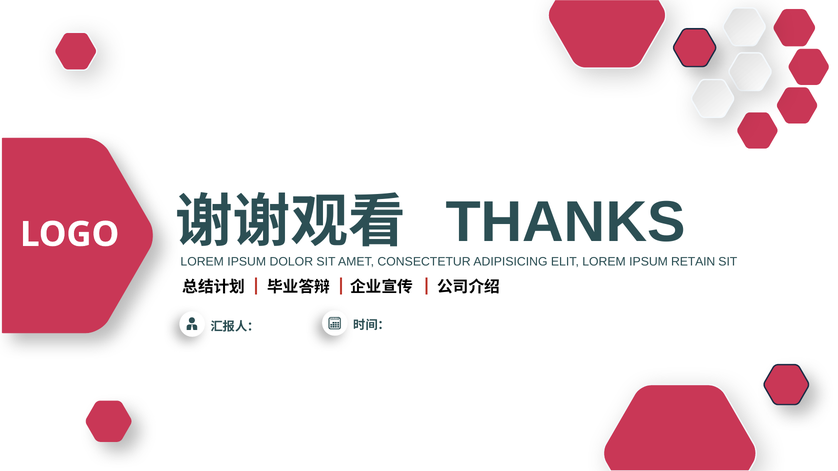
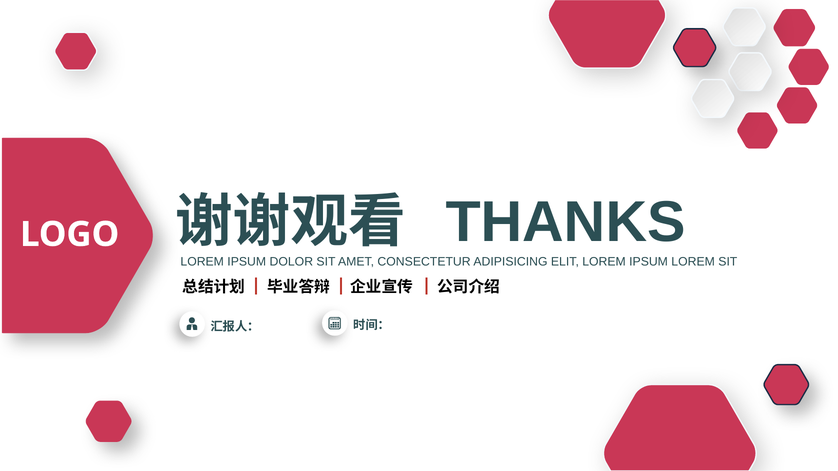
IPSUM RETAIN: RETAIN -> LOREM (693, 262)
